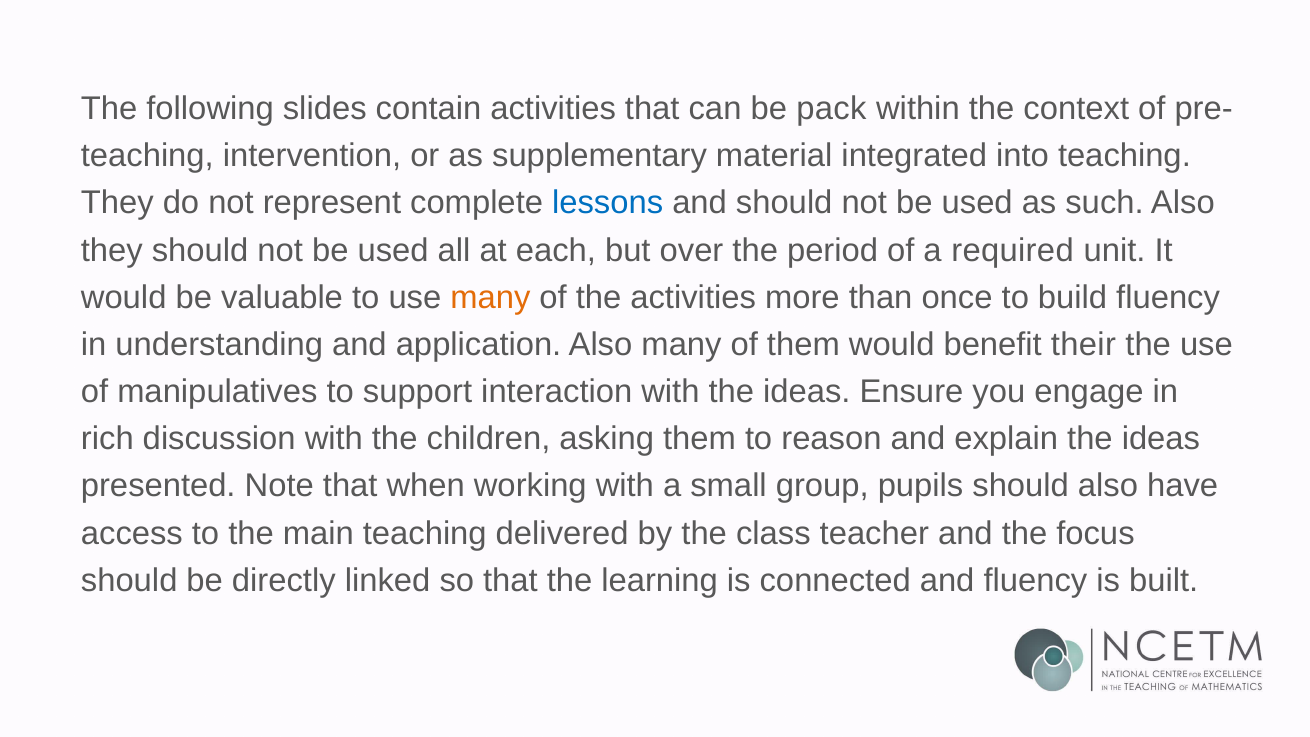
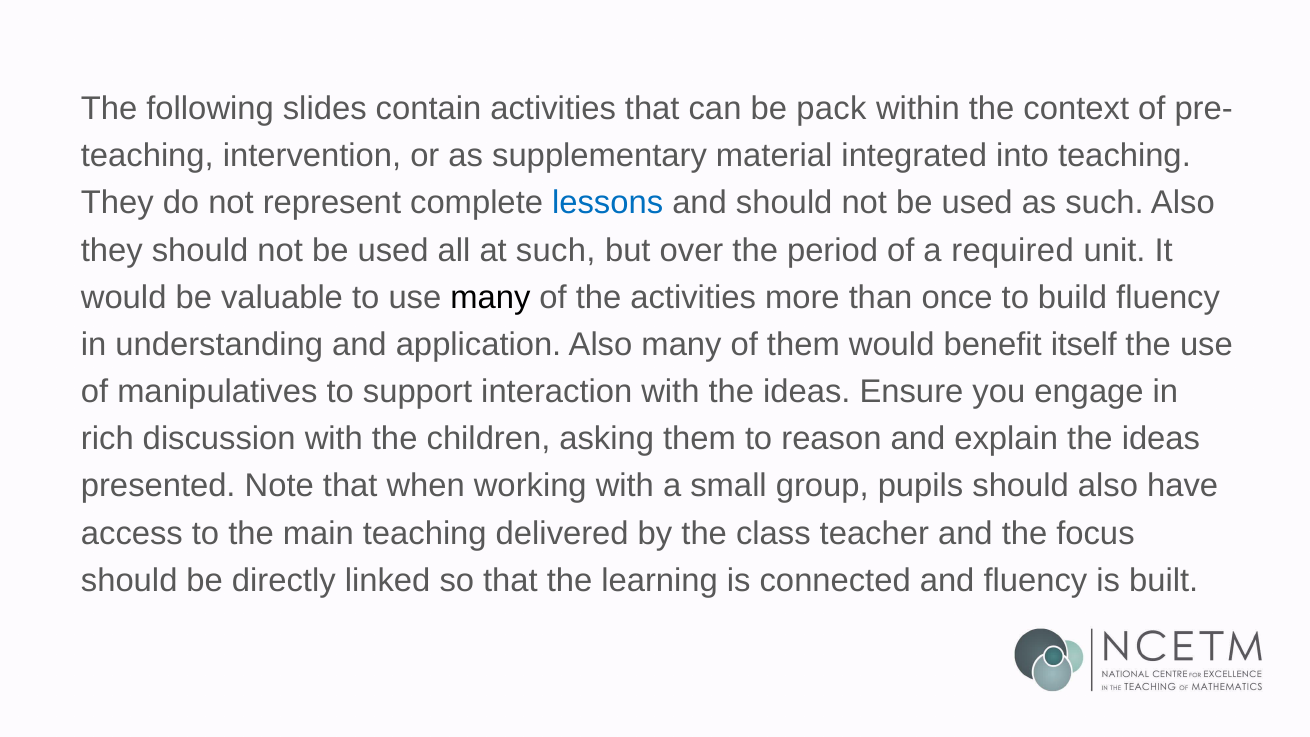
at each: each -> such (556, 250)
many colour: orange -> black (490, 297)
their: their -> itself (1084, 345)
